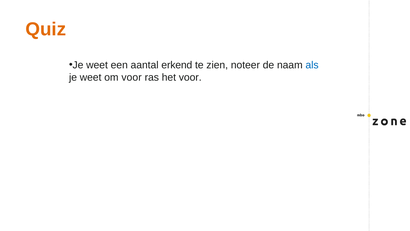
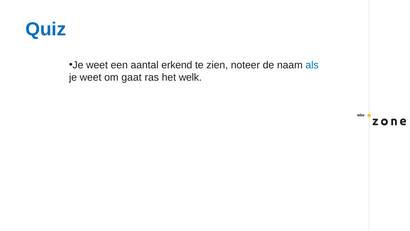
Quiz colour: orange -> blue (46, 29)
om voor: voor -> gaat (132, 77)
het voor: voor -> welk (190, 77)
